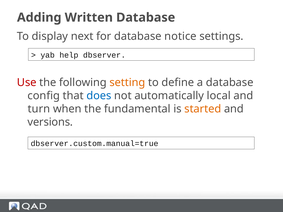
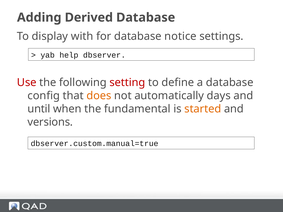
Written: Written -> Derived (89, 17)
next: next -> with (82, 36)
setting colour: orange -> red (127, 83)
does colour: blue -> orange (99, 96)
local: local -> days (219, 96)
turn: turn -> until (39, 109)
